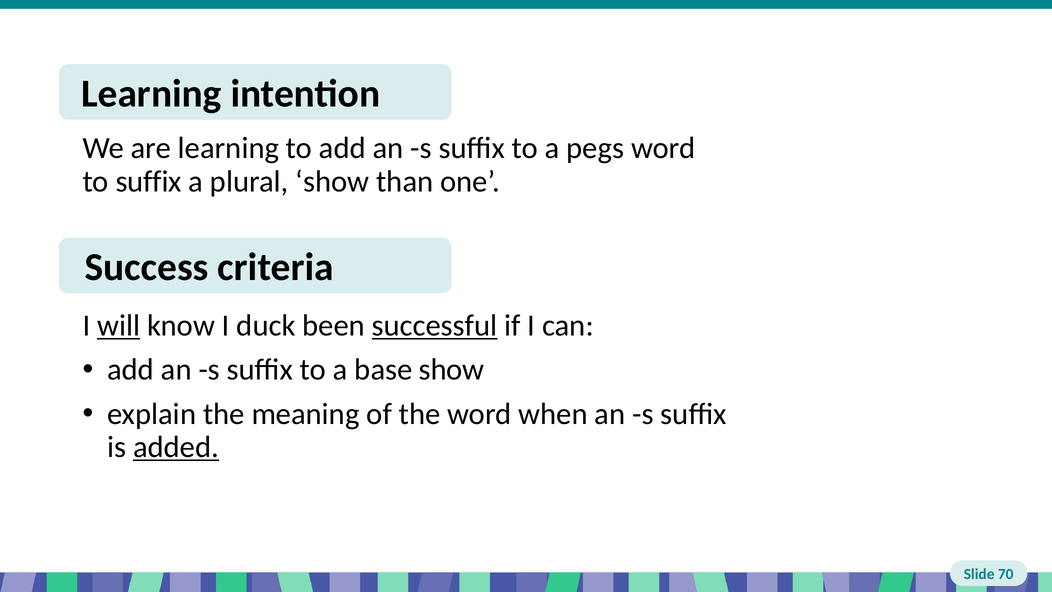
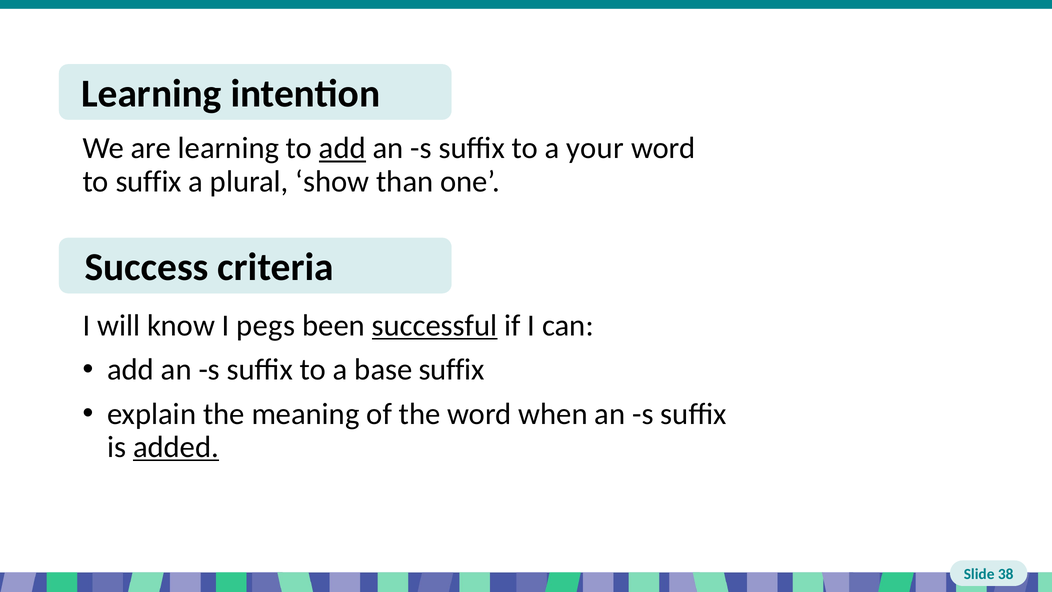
add underline: none -> present (342, 148)
pegs: pegs -> your (595, 148)
will underline: present -> none (119, 325)
duck: duck -> pegs (266, 325)
base show: show -> suffix (451, 370)
70: 70 -> 38 (1006, 574)
